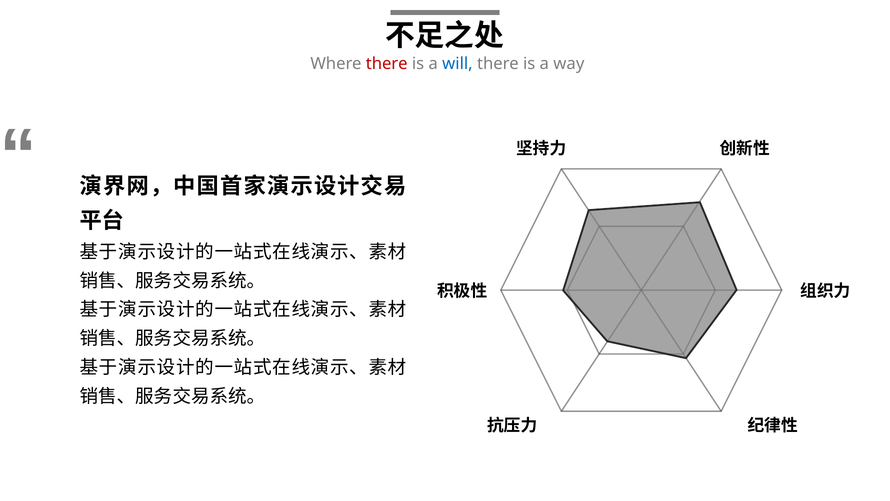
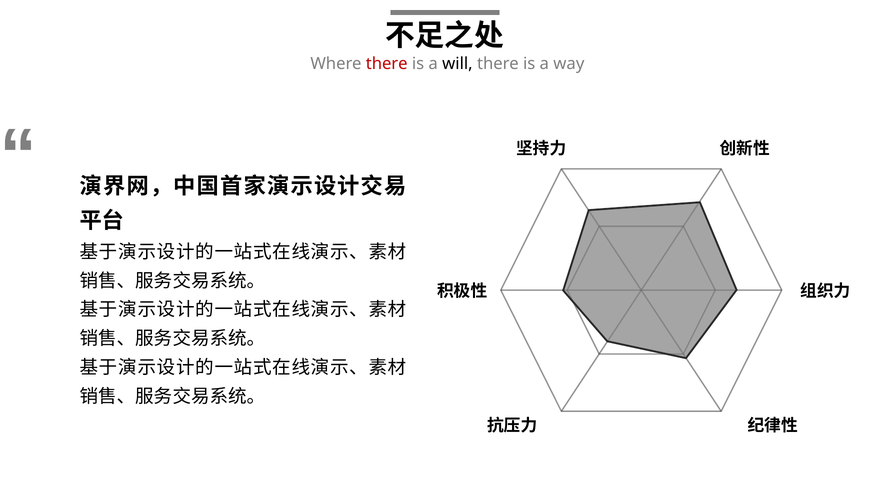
will colour: blue -> black (457, 64)
